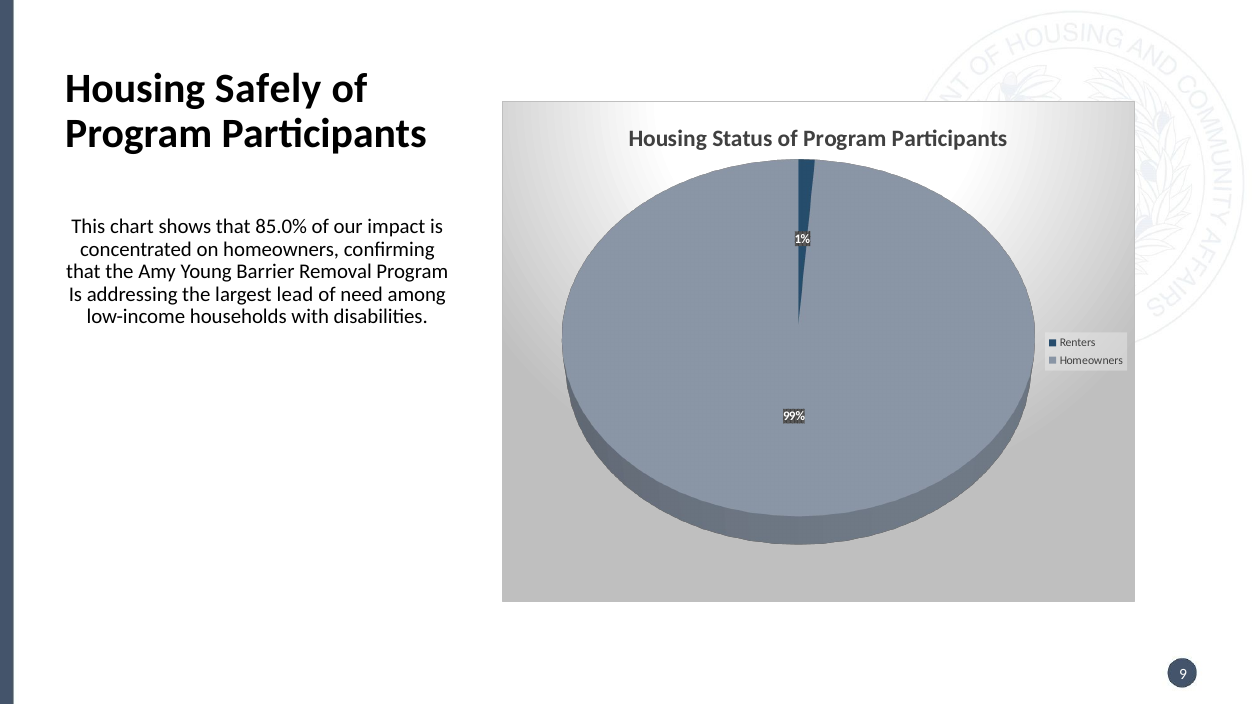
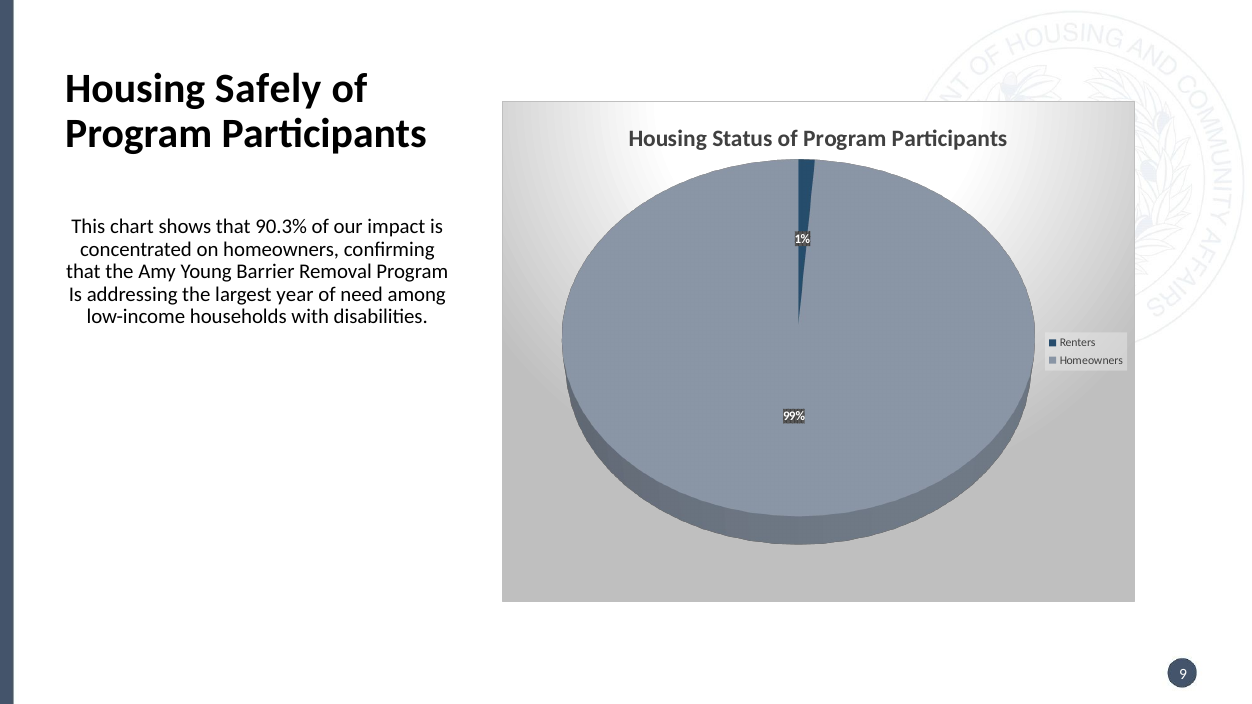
85.0%: 85.0% -> 90.3% (281, 227)
lead: lead -> year (295, 295)
